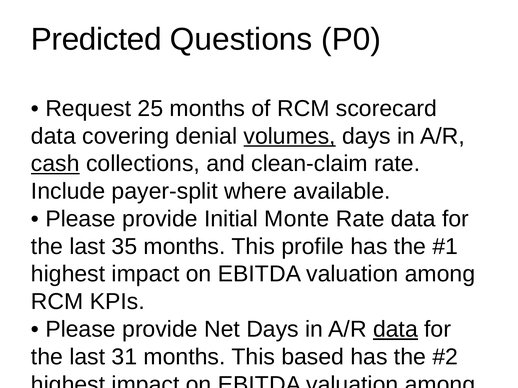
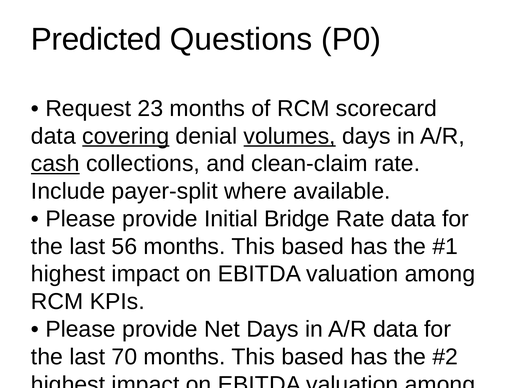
25: 25 -> 23 (150, 109)
covering underline: none -> present (126, 136)
Monte: Monte -> Bridge (297, 219)
35: 35 -> 56 (124, 247)
profile: profile -> based (313, 247)
data underline: present -> none (395, 330)
31: 31 -> 70 (124, 357)
